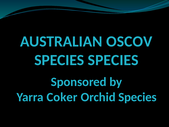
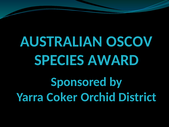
SPECIES SPECIES: SPECIES -> AWARD (113, 60)
Orchid Species: Species -> District (137, 97)
